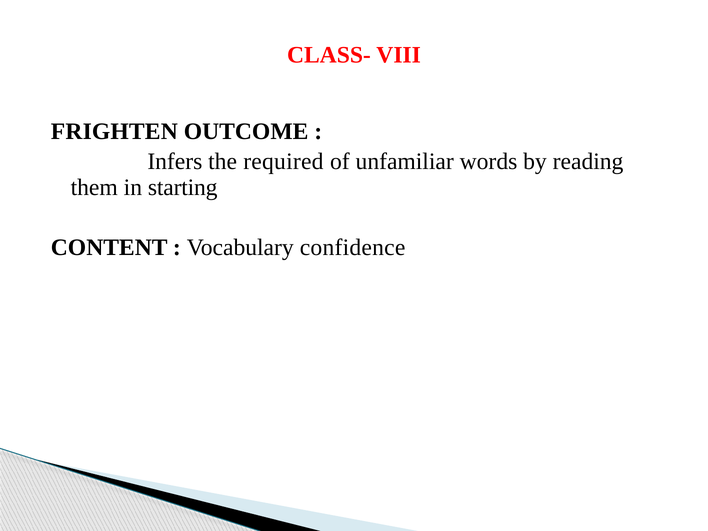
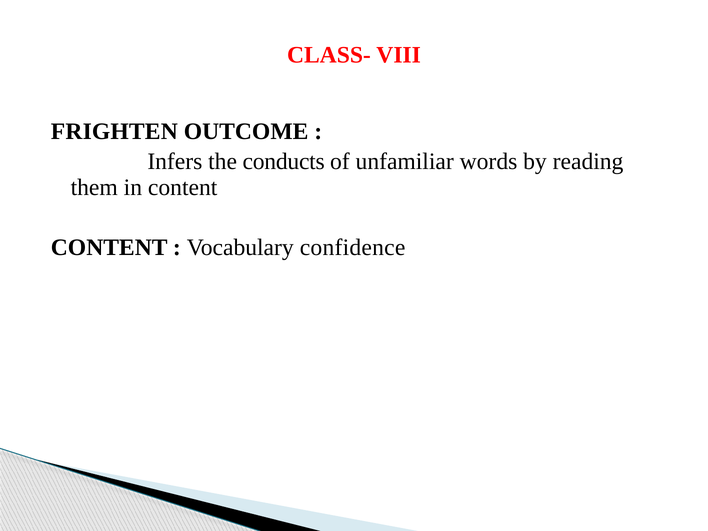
required: required -> conducts (284, 161)
in starting: starting -> content (183, 188)
